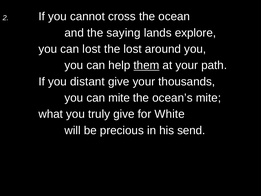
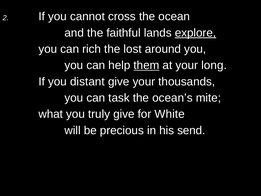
saying: saying -> faithful (124, 33)
explore underline: none -> present (195, 33)
can lost: lost -> rich (92, 49)
path: path -> long (214, 65)
can mite: mite -> task (119, 98)
